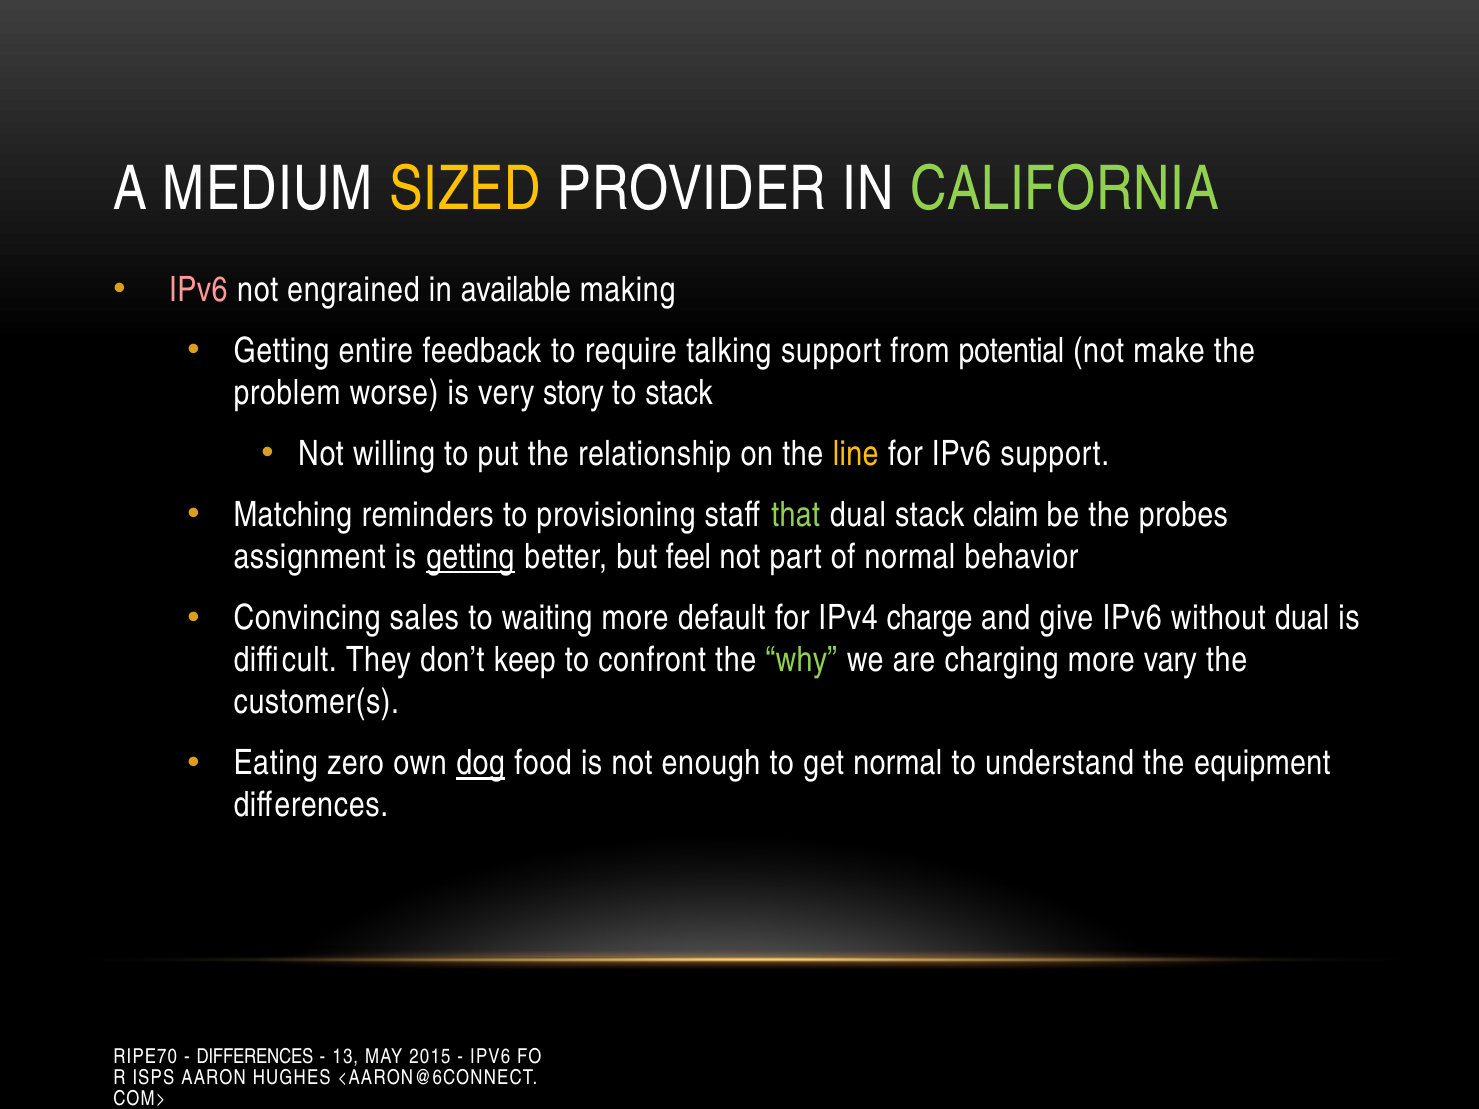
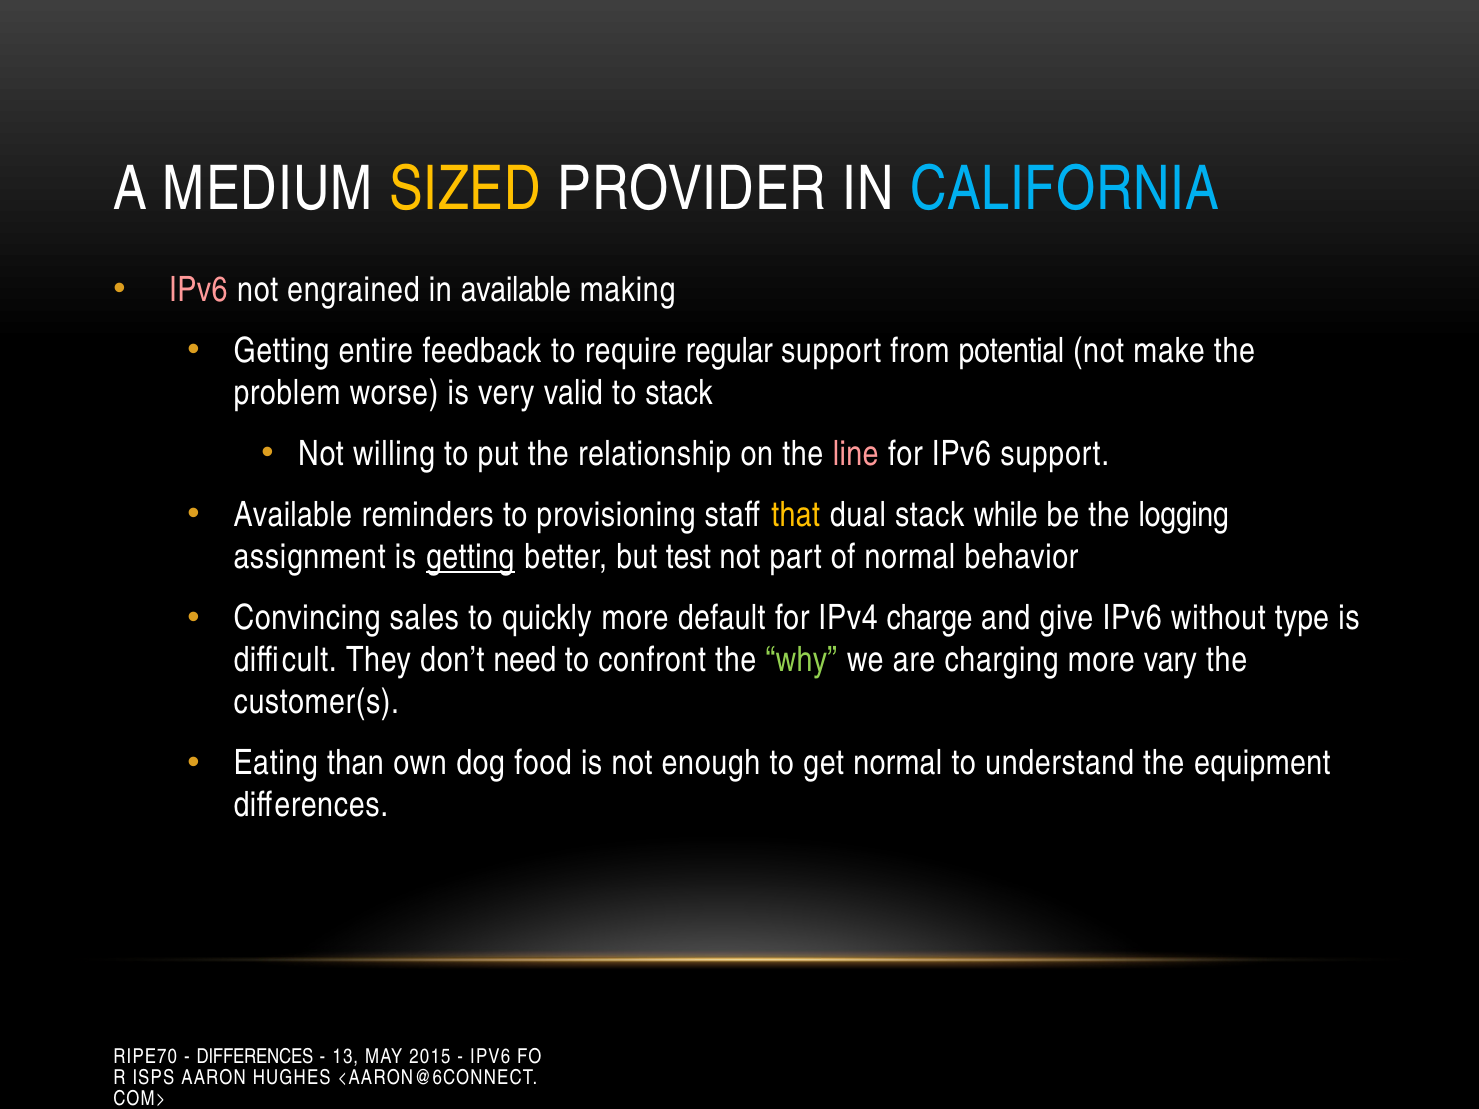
CALIFORNIA colour: light green -> light blue (1065, 189)
talking: talking -> regular (729, 351)
story: story -> valid (573, 393)
line colour: yellow -> pink (856, 454)
Matching: Matching -> Available (293, 515)
that colour: light green -> yellow (796, 515)
claim: claim -> while (1006, 515)
probes: probes -> logging (1184, 515)
feel: feel -> test (688, 557)
waiting: waiting -> quickly (547, 619)
without dual: dual -> type (1302, 619)
keep: keep -> need (525, 660)
zero: zero -> than (356, 764)
dog underline: present -> none (481, 764)
